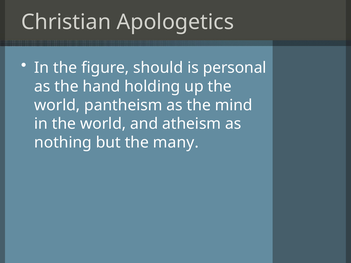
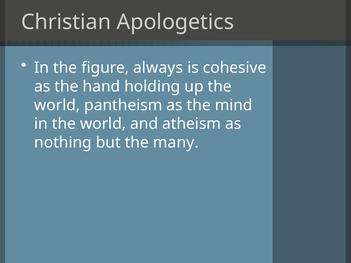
should: should -> always (158, 68)
personal: personal -> cohesive (235, 68)
